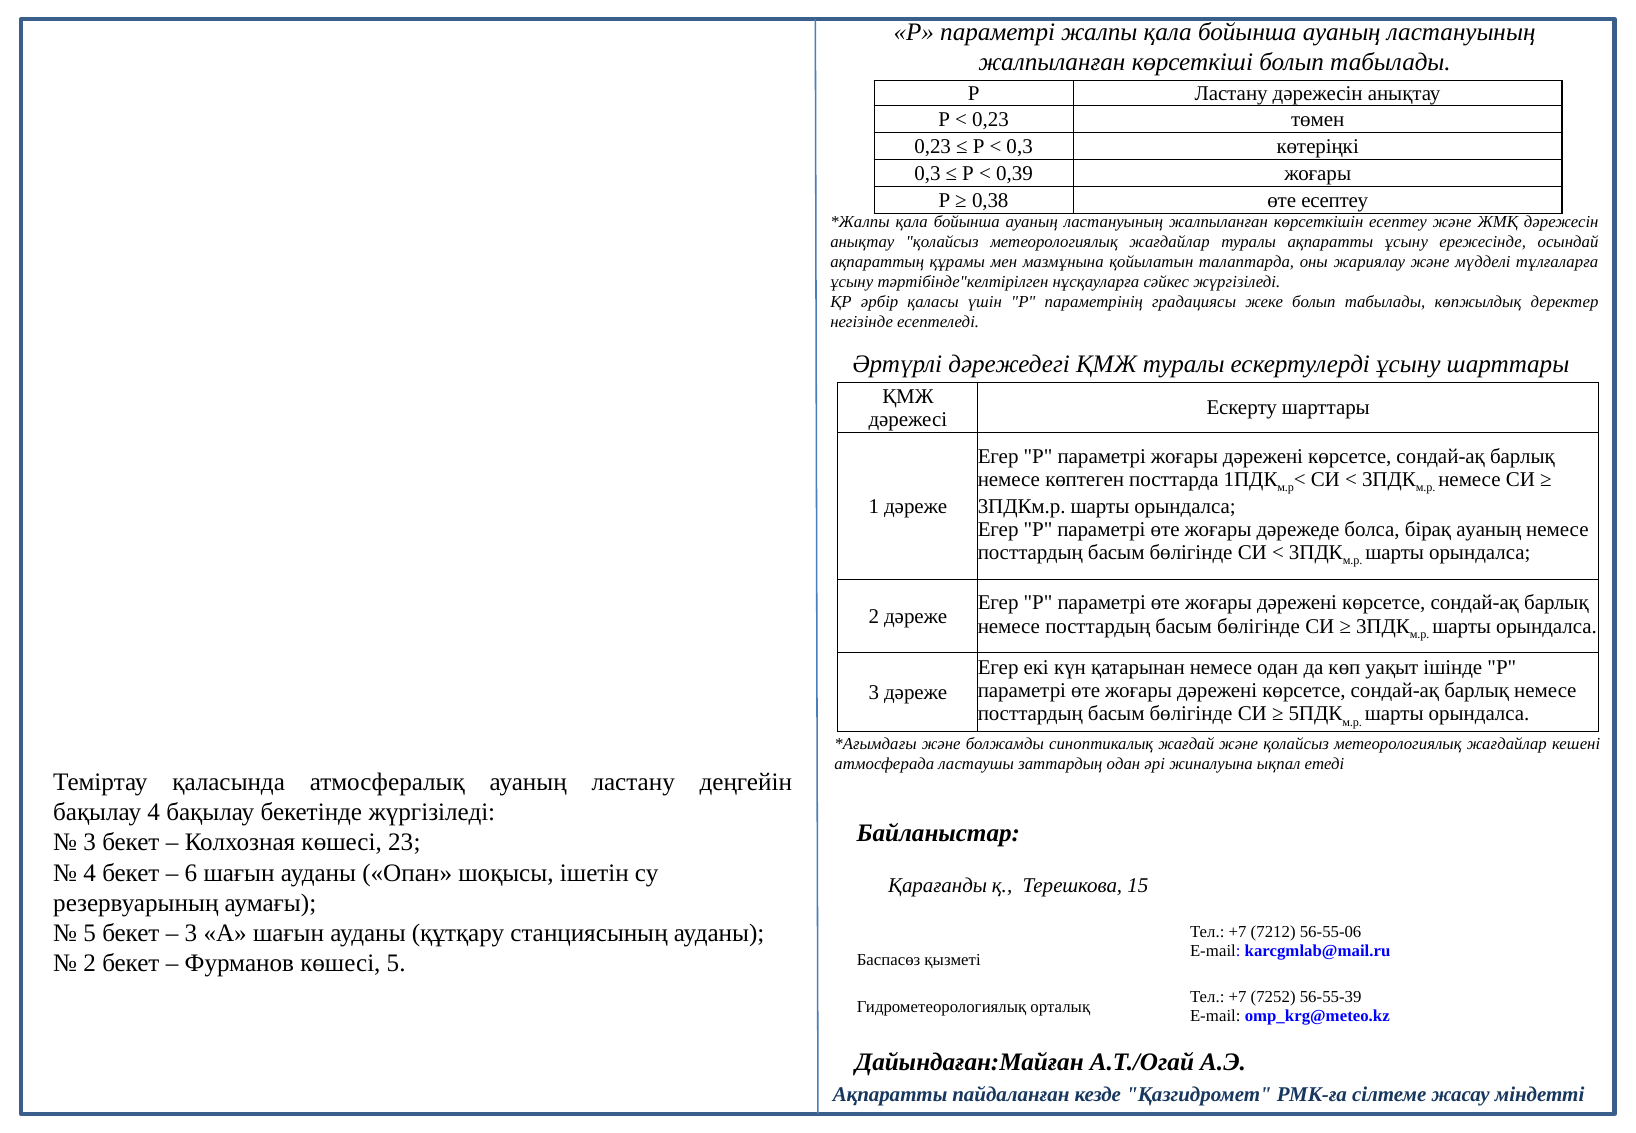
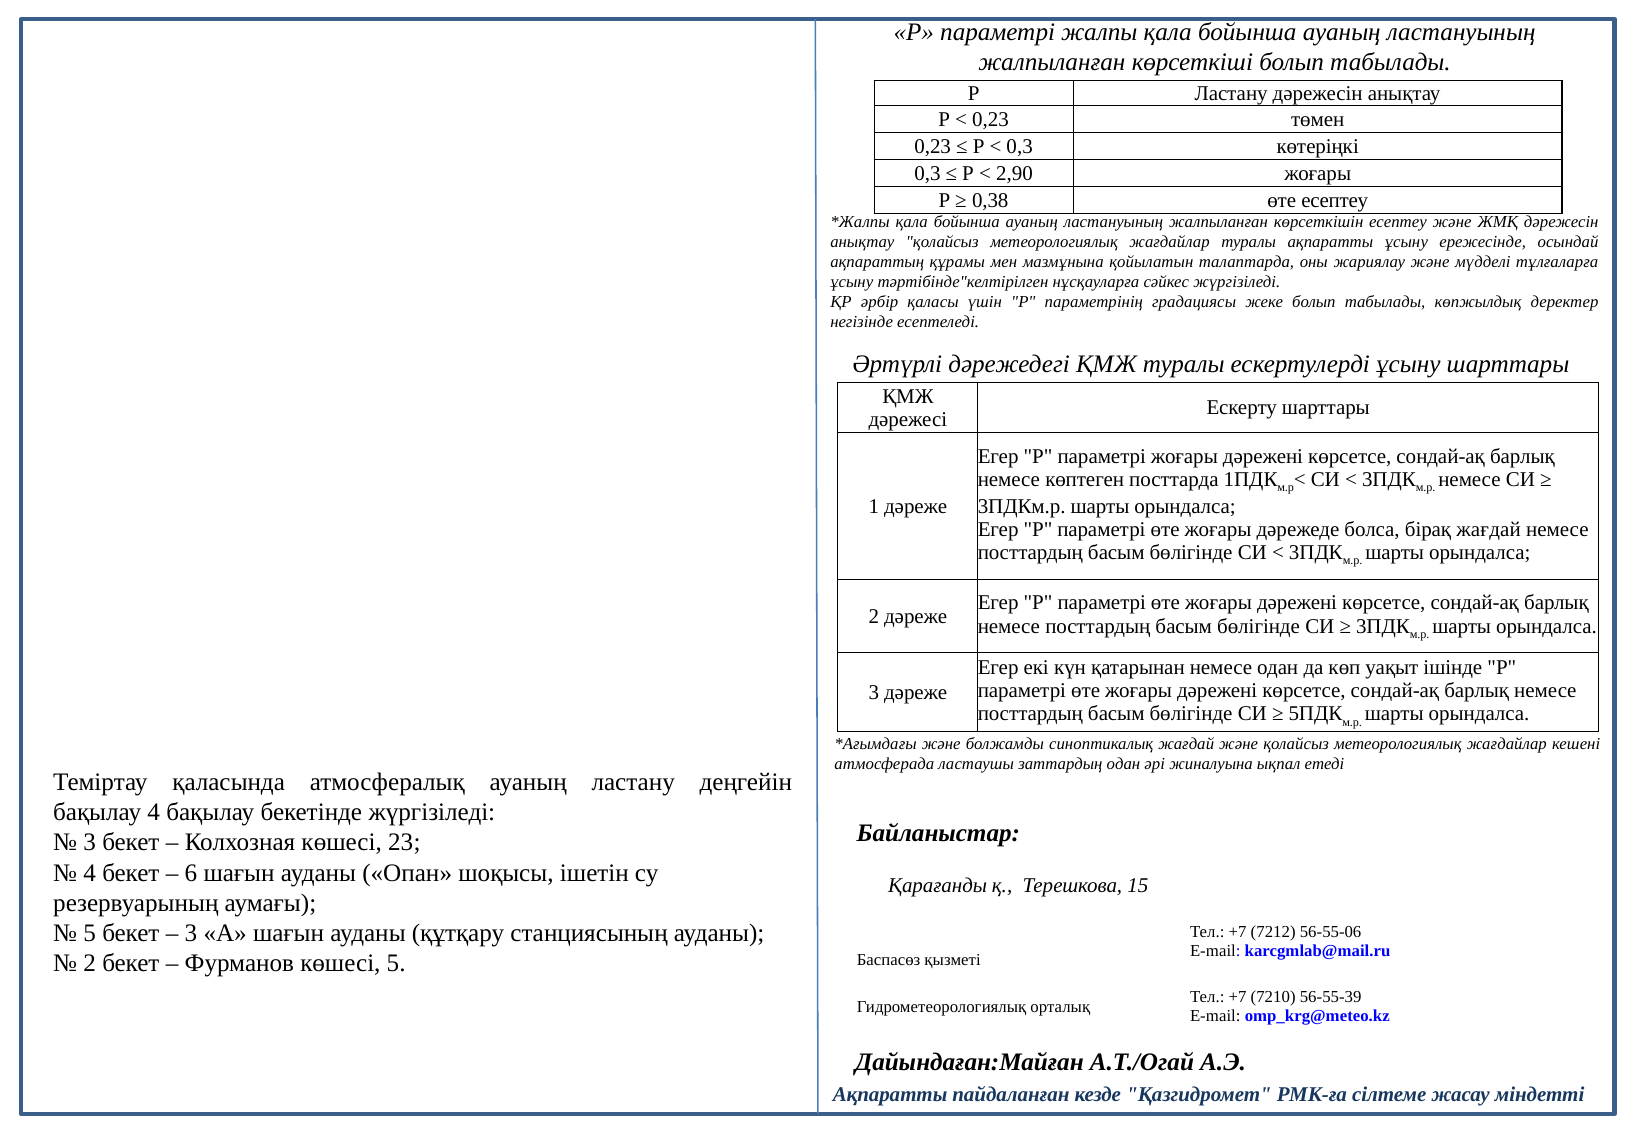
0,39: 0,39 -> 2,90 (1015, 173)
бірақ ауаның: ауаның -> жағдай (1489, 529)
7252: 7252 -> 7210 (1273, 997)
